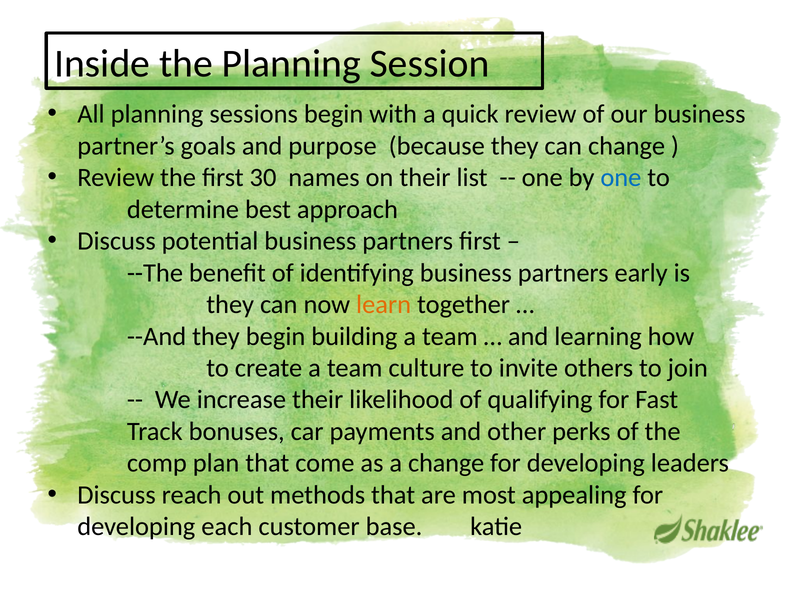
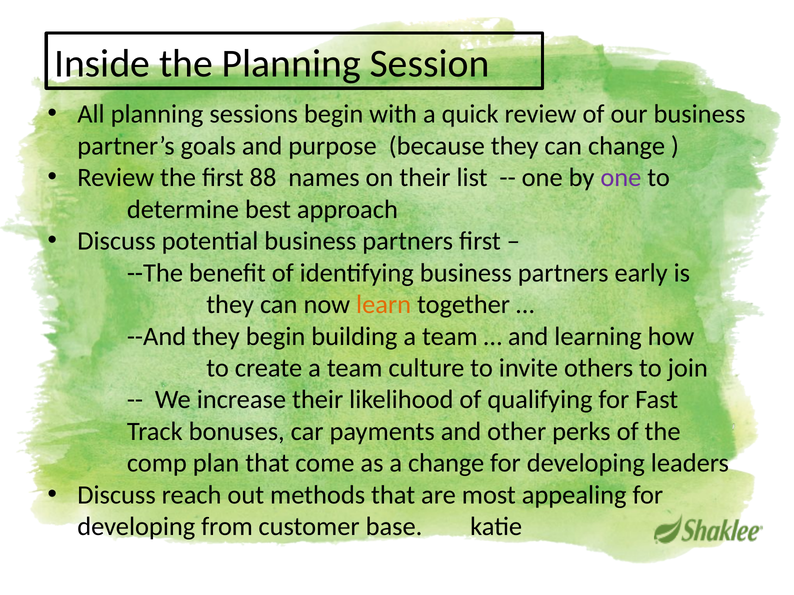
30: 30 -> 88 (263, 178)
one colour: blue -> purple (621, 178)
each: each -> from (227, 527)
